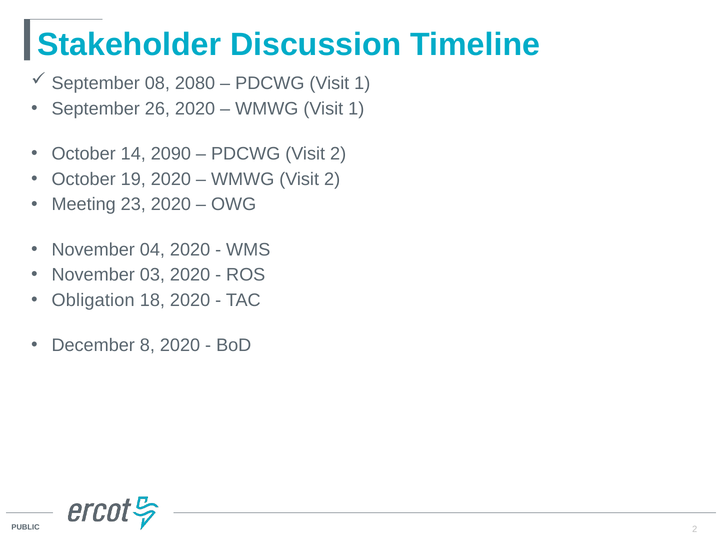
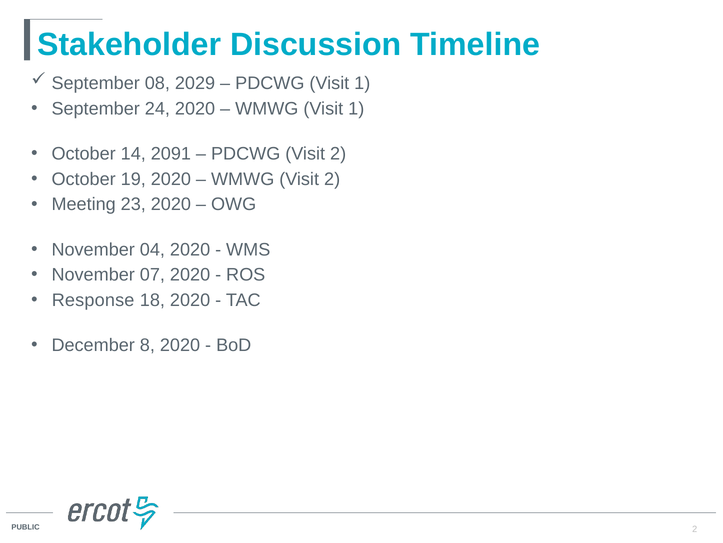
2080: 2080 -> 2029 (195, 83)
26: 26 -> 24 (157, 109)
2090: 2090 -> 2091 (171, 154)
03: 03 -> 07 (152, 275)
Obligation: Obligation -> Response (93, 300)
